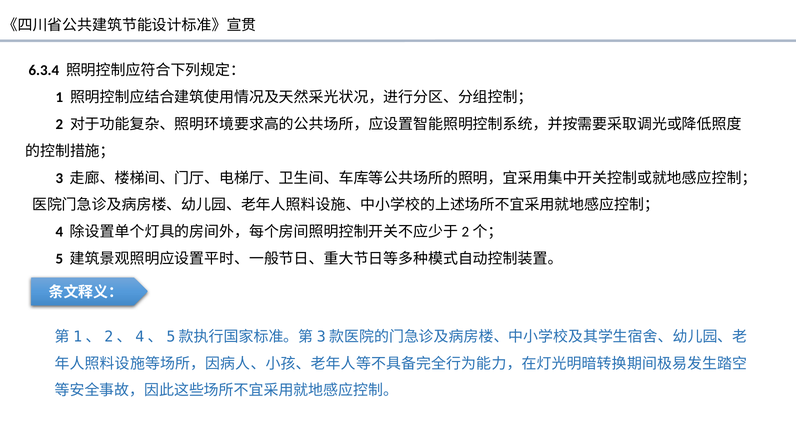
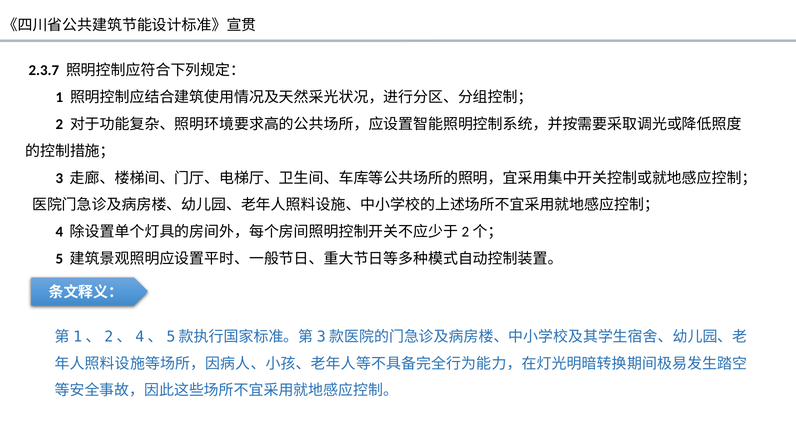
6.3.4: 6.3.4 -> 2.3.7 (44, 71)
